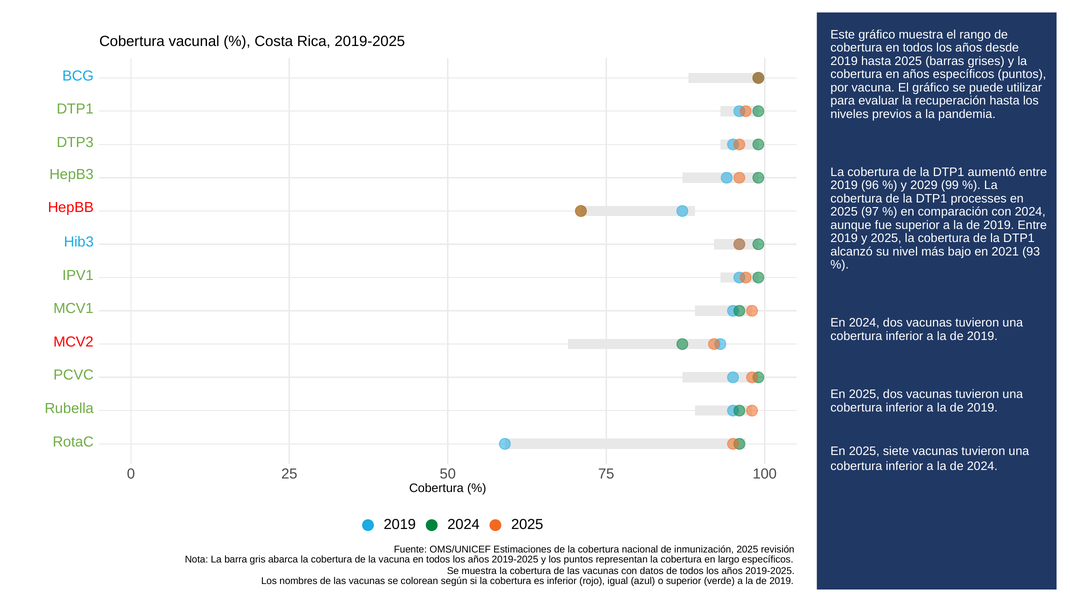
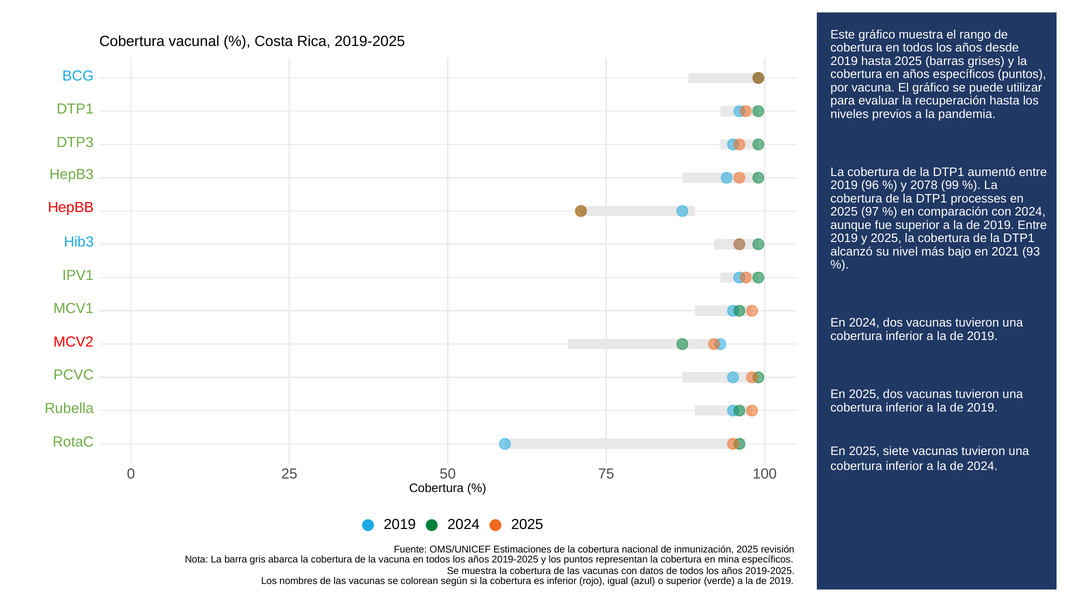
2029: 2029 -> 2078 (924, 185)
largo: largo -> mina (729, 560)
